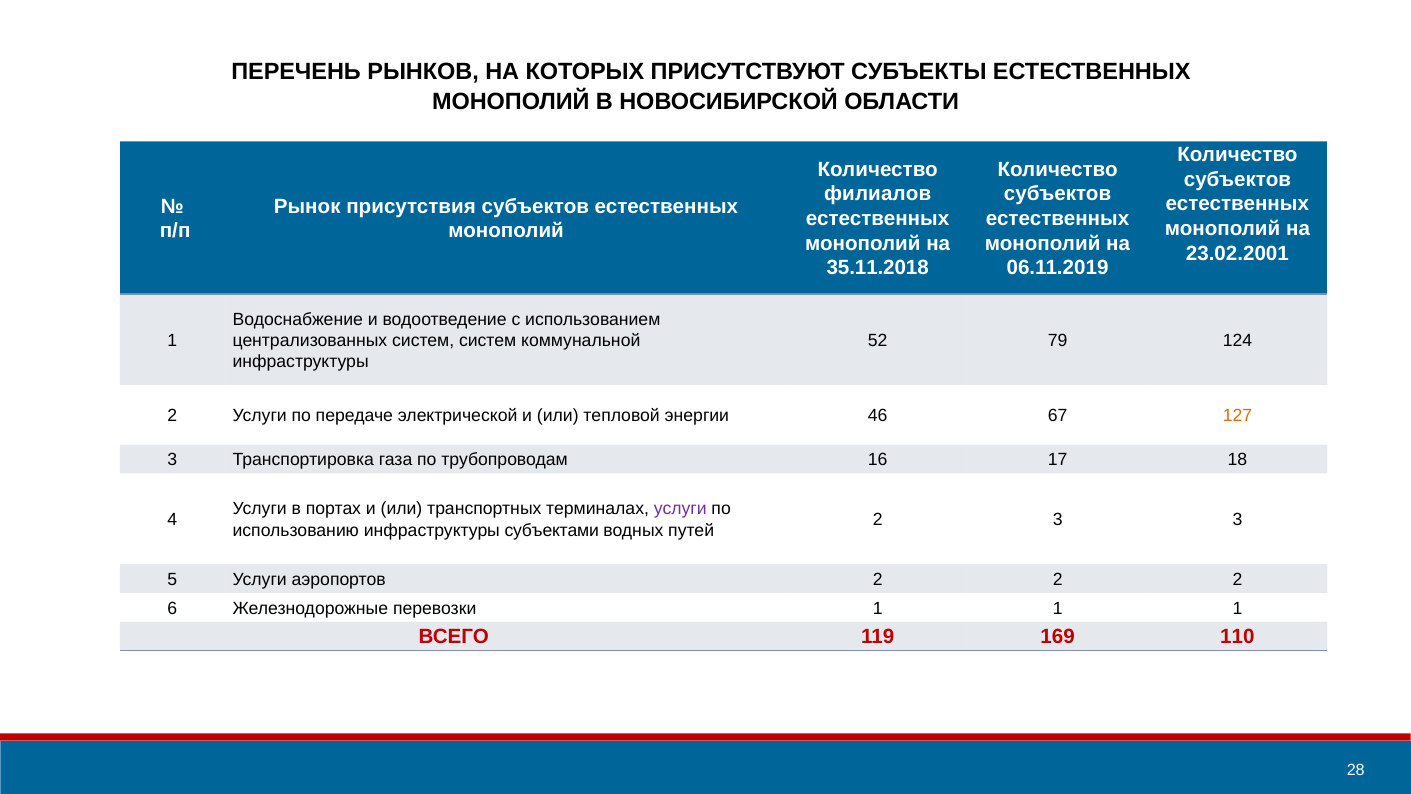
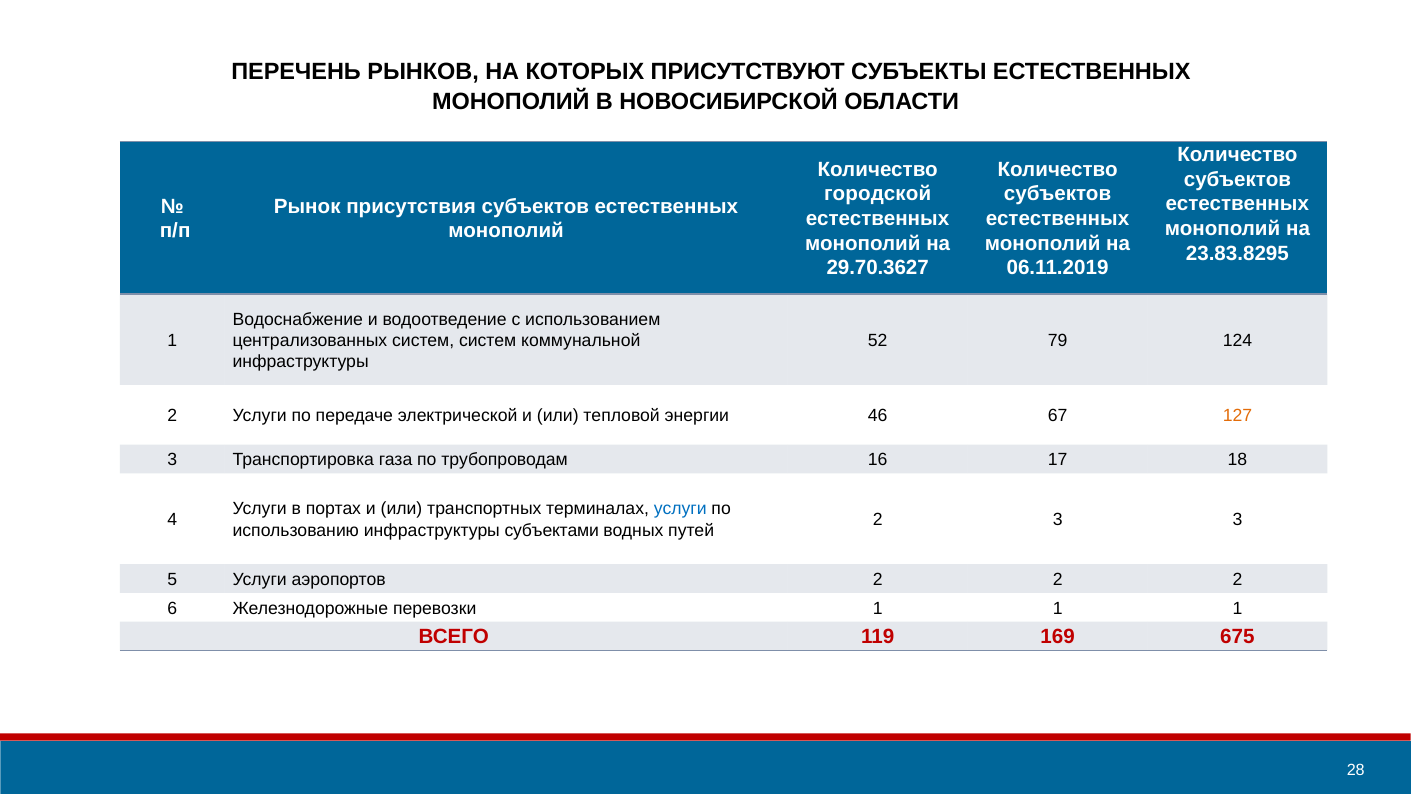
филиалов: филиалов -> городской (878, 194)
23.02.2001: 23.02.2001 -> 23.83.8295 (1237, 253)
35.11.2018: 35.11.2018 -> 29.70.3627 (878, 268)
услуги colour: purple -> blue (680, 509)
110: 110 -> 675 (1237, 637)
